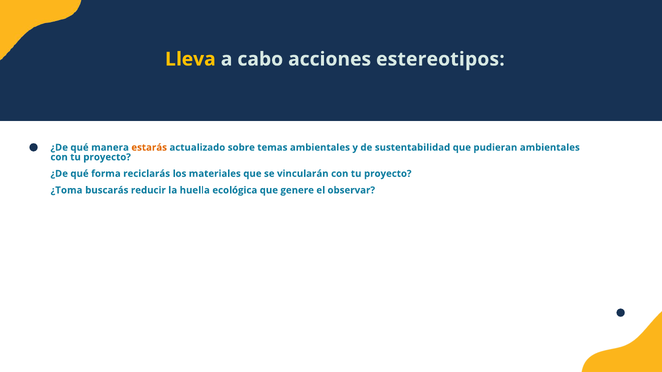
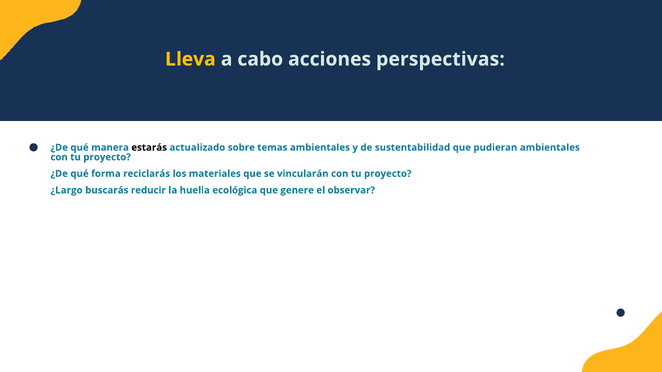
estereotipos: estereotipos -> perspectivas (440, 59)
estarás colour: orange -> black (149, 148)
¿Toma: ¿Toma -> ¿Largo (67, 190)
